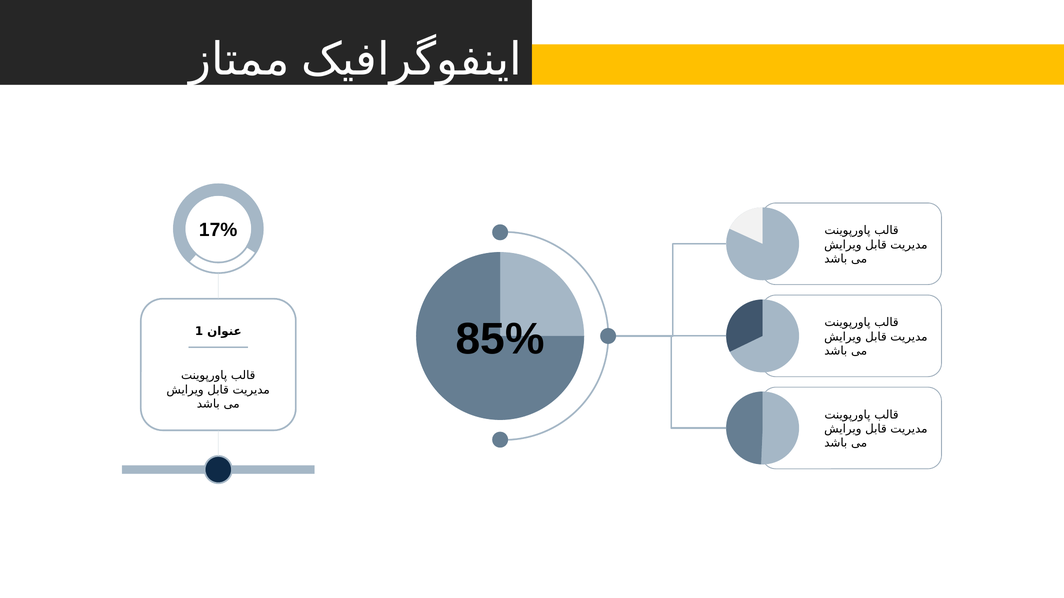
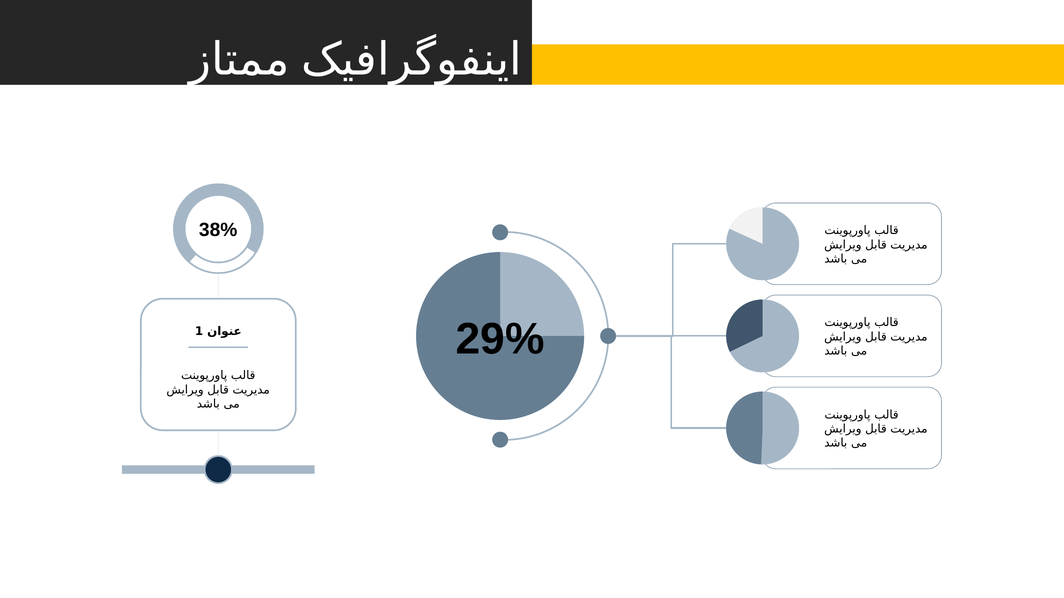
17%: 17% -> 38% (218, 230)
85%: 85% -> 29% (500, 339)
